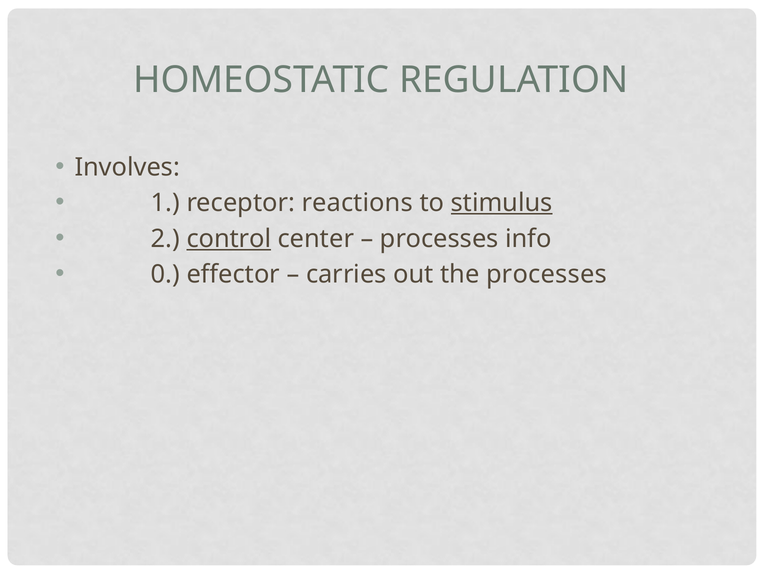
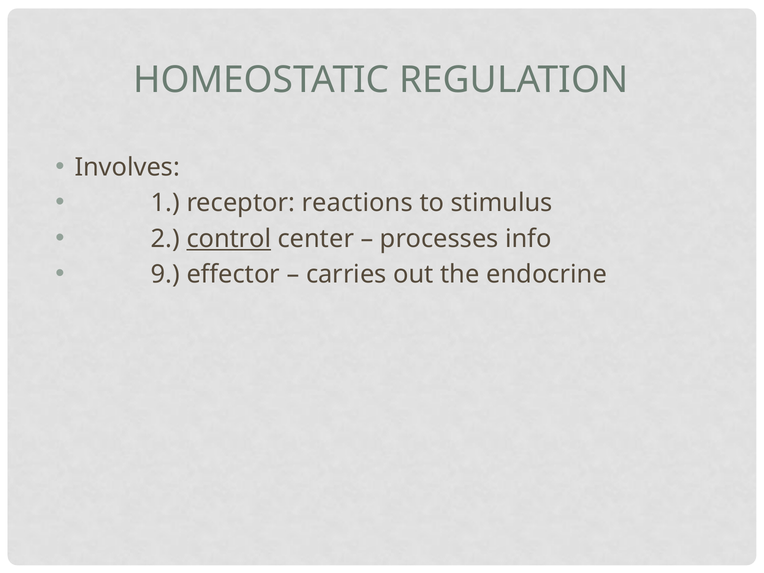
stimulus underline: present -> none (502, 203)
0: 0 -> 9 (165, 274)
the processes: processes -> endocrine (547, 274)
